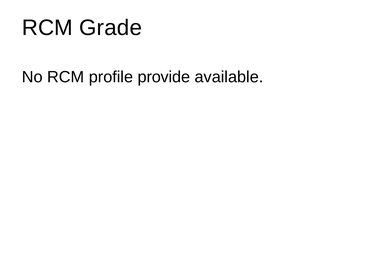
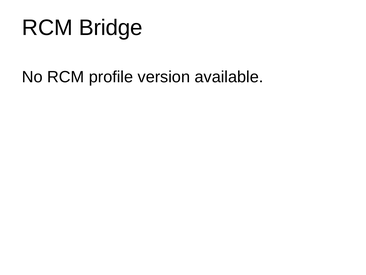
Grade: Grade -> Bridge (111, 28)
provide: provide -> version (164, 77)
